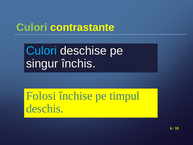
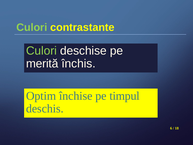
Culori colour: light blue -> light green (41, 51)
singur: singur -> merită (42, 63)
Folosi: Folosi -> Optim (41, 96)
